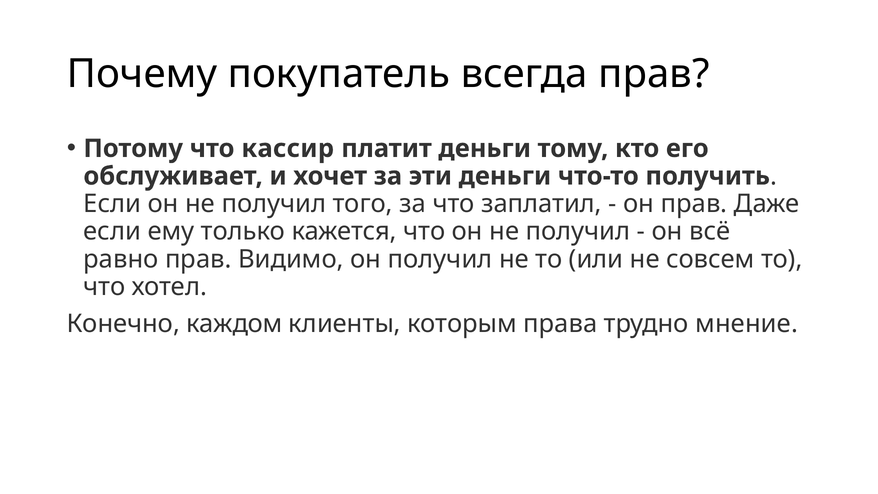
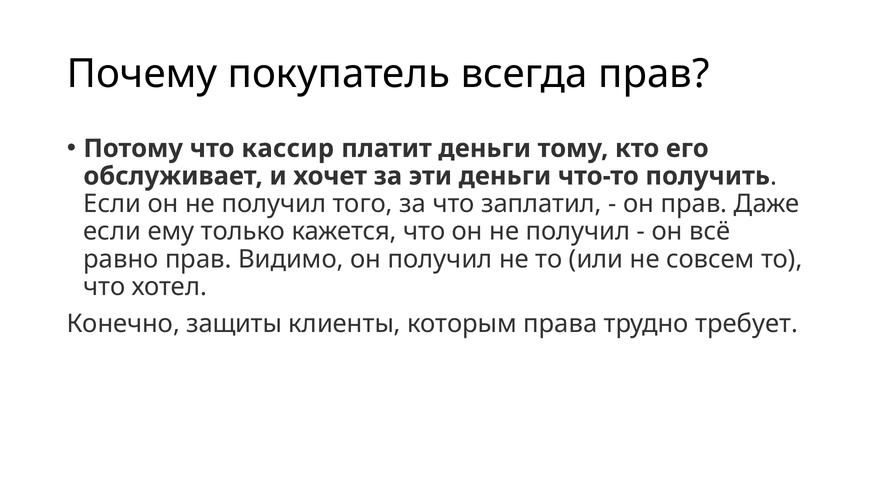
каждом: каждом -> защиты (234, 324)
мнение: мнение -> требует (747, 324)
